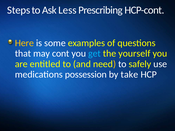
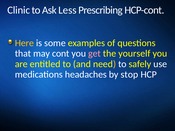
Steps: Steps -> Clinic (19, 10)
get colour: light blue -> pink (95, 54)
possession: possession -> headaches (86, 75)
take: take -> stop (129, 75)
